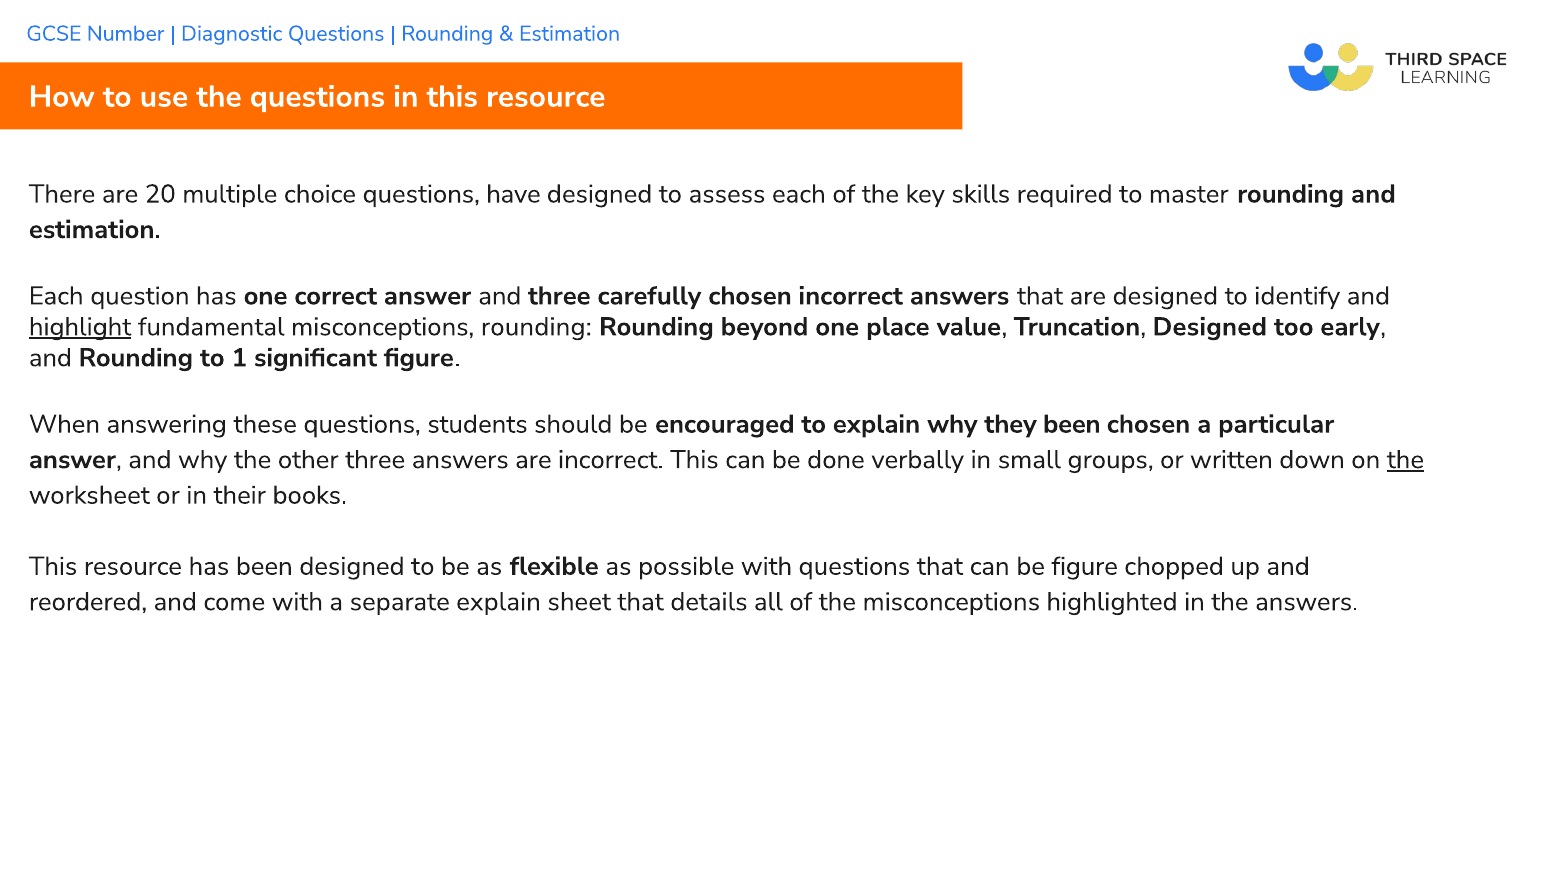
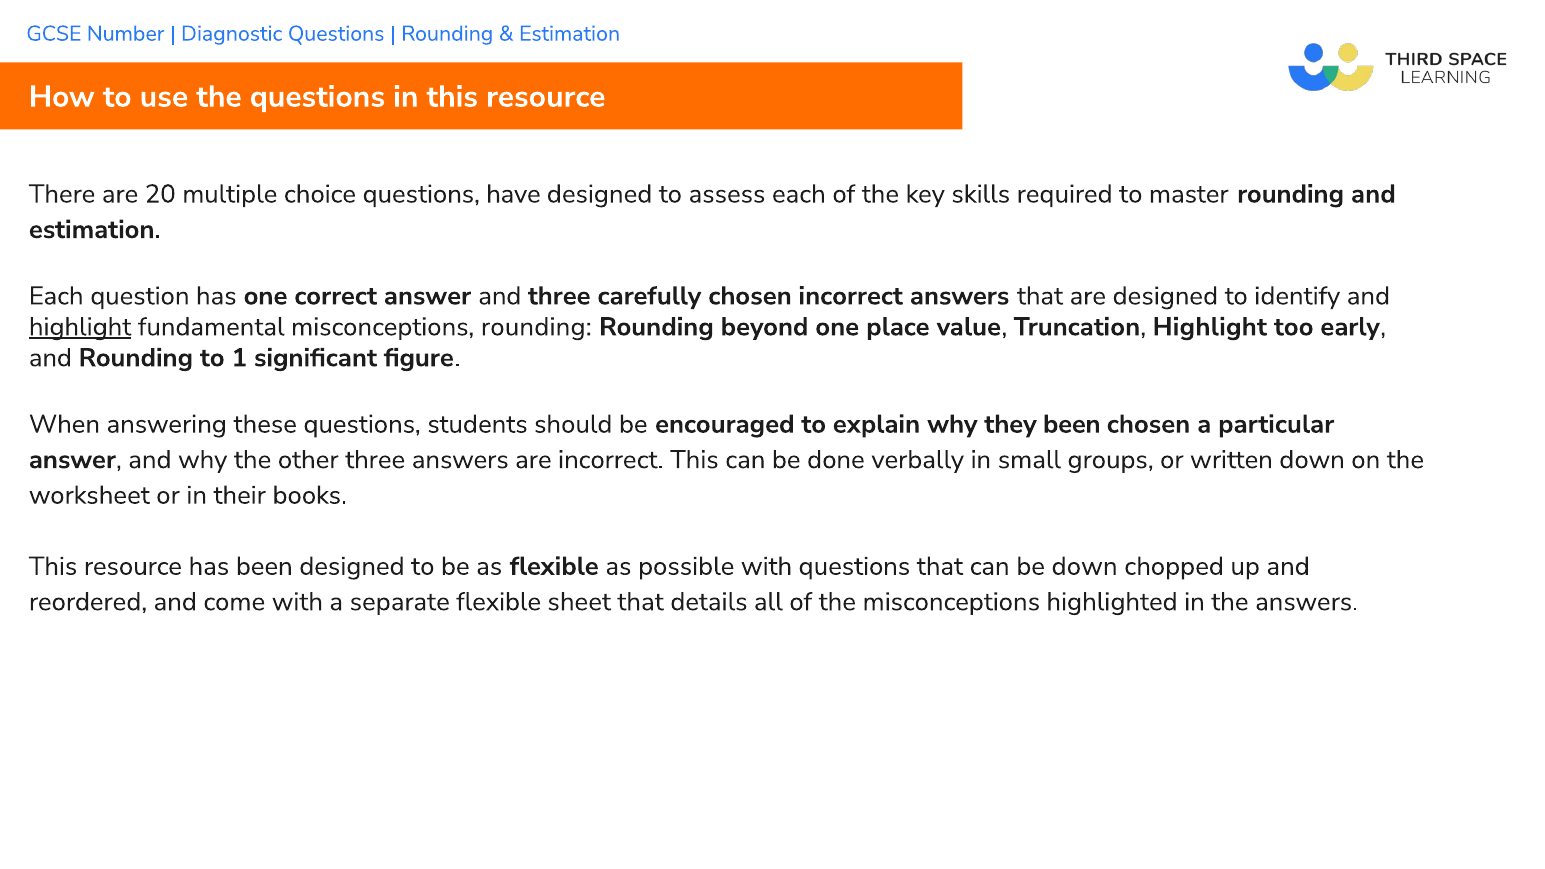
Truncation Designed: Designed -> Highlight (1210, 327)
the underline: present -> none (1405, 460)
be figure: figure -> down (1085, 566)
separate explain: explain -> flexible (499, 602)
